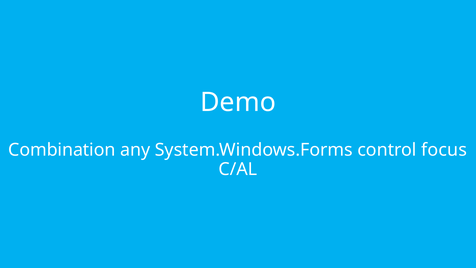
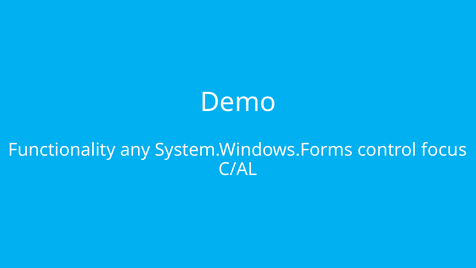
Combination: Combination -> Functionality (62, 150)
